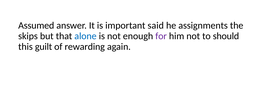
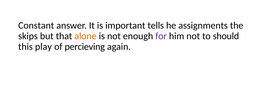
Assumed: Assumed -> Constant (36, 26)
said: said -> tells (156, 26)
alone colour: blue -> orange (85, 36)
guilt: guilt -> play (43, 47)
rewarding: rewarding -> percieving (85, 47)
